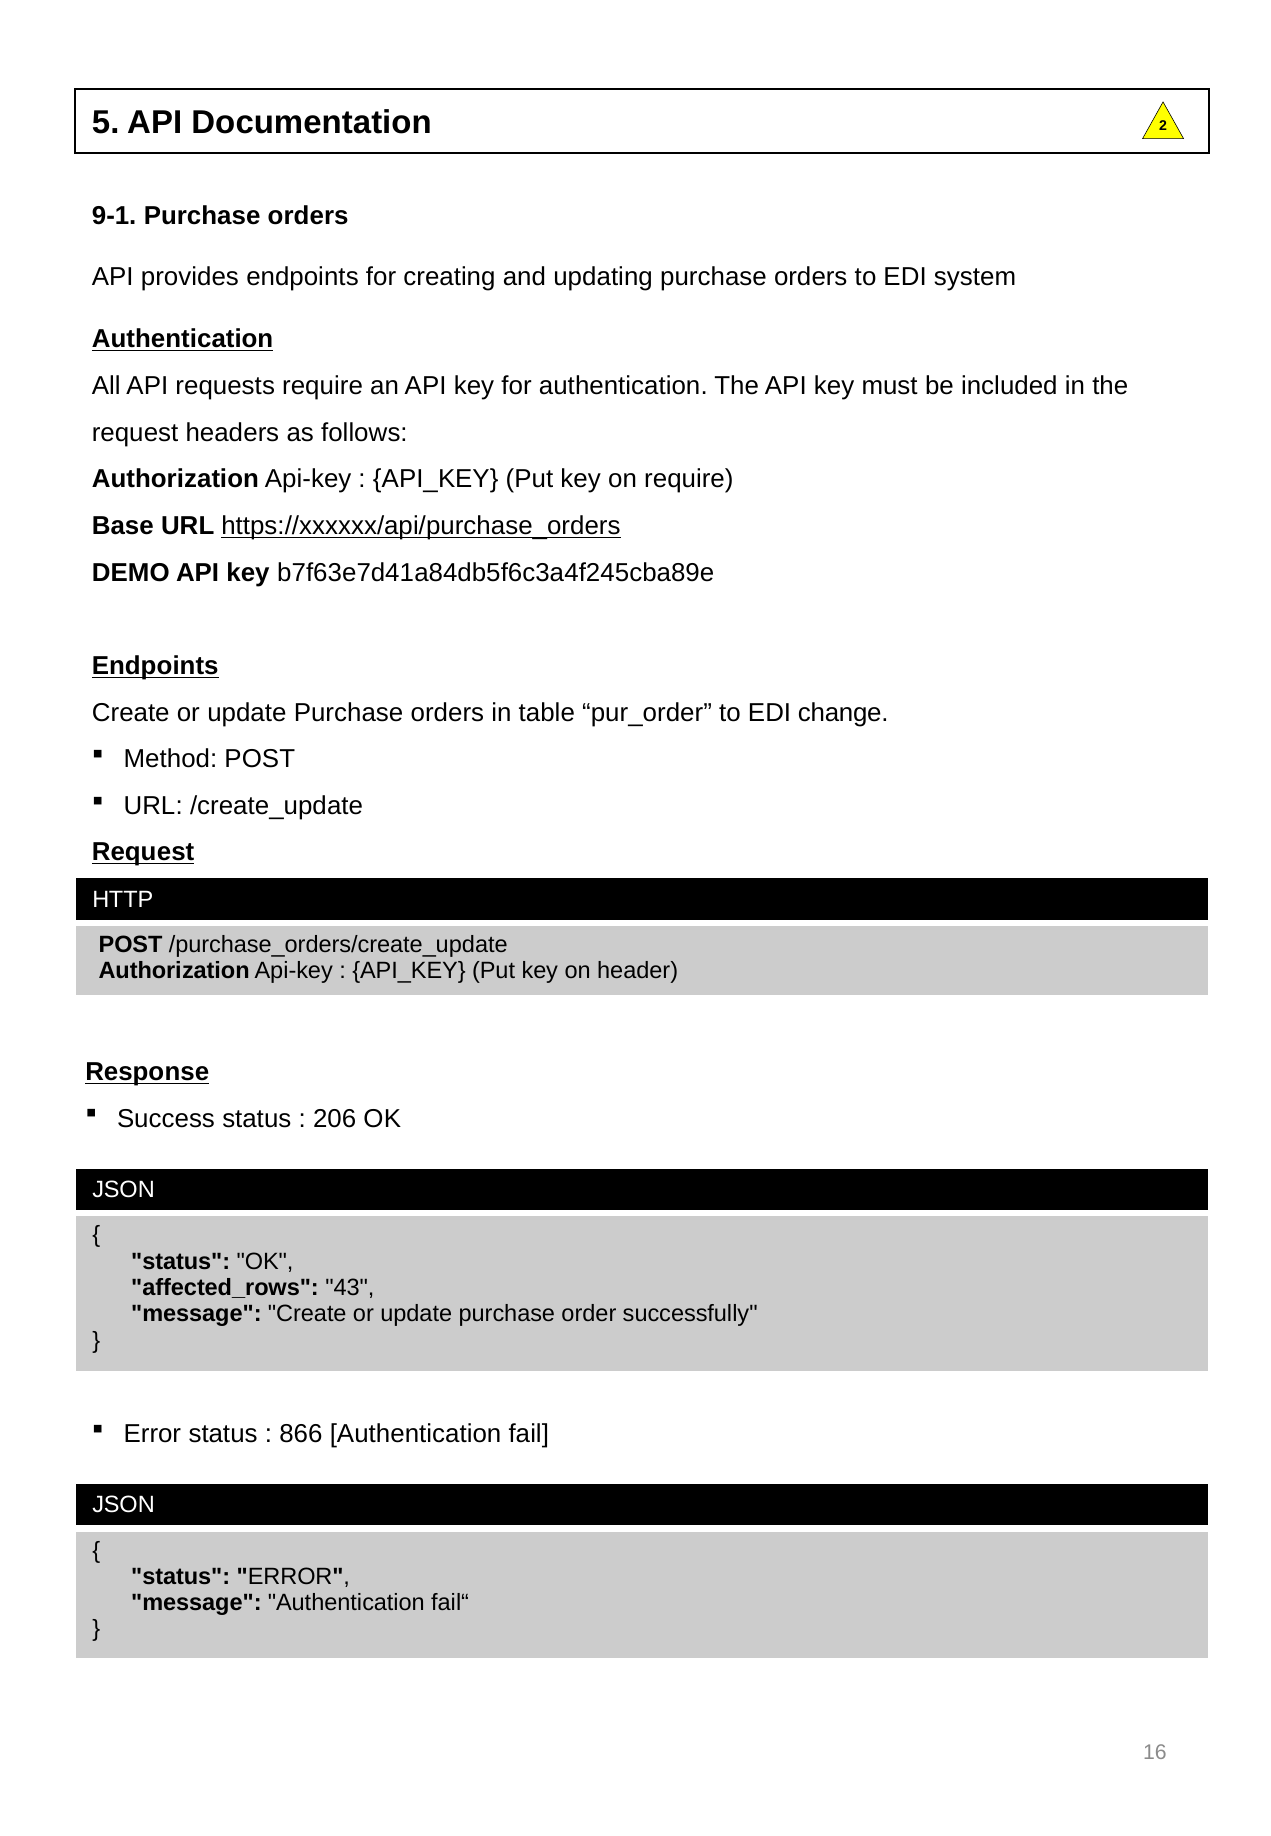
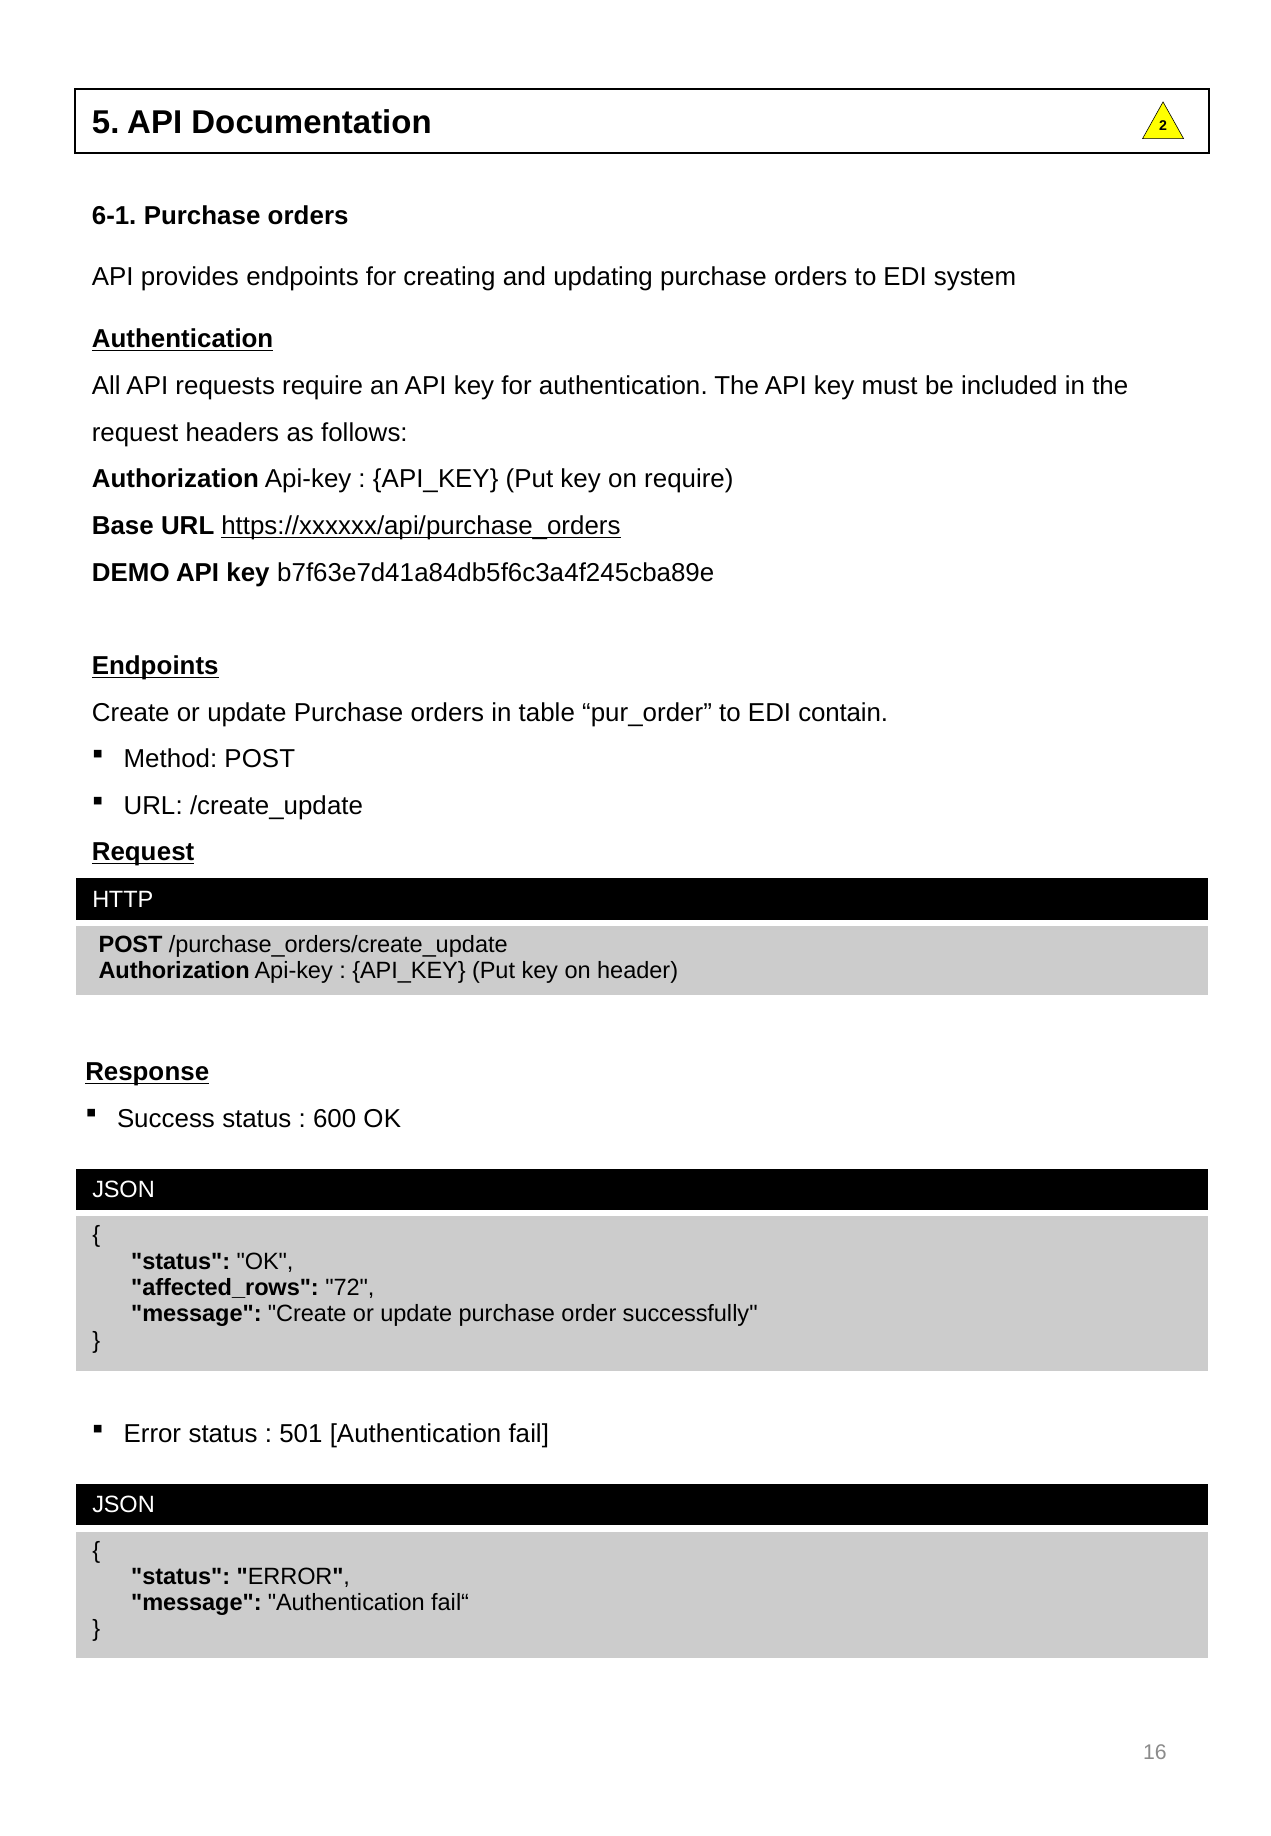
9-1: 9-1 -> 6-1 (114, 216)
change: change -> contain (843, 712)
206: 206 -> 600 (335, 1118)
43: 43 -> 72 (350, 1288)
866: 866 -> 501 (301, 1434)
